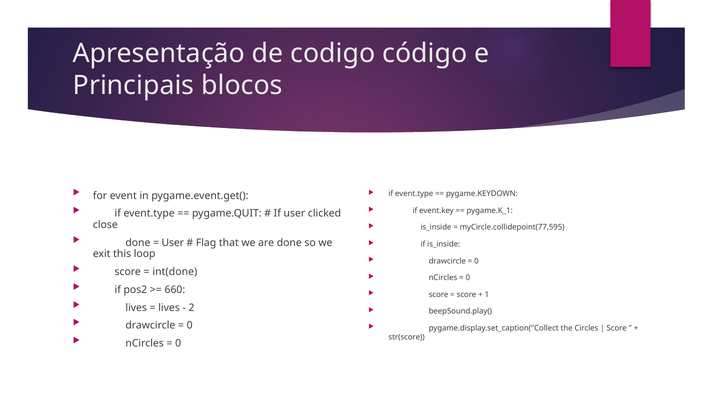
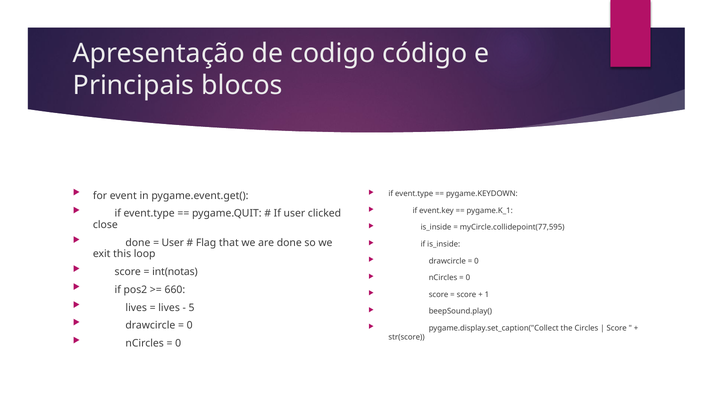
int(done: int(done -> int(notas (175, 272)
2: 2 -> 5 (192, 308)
